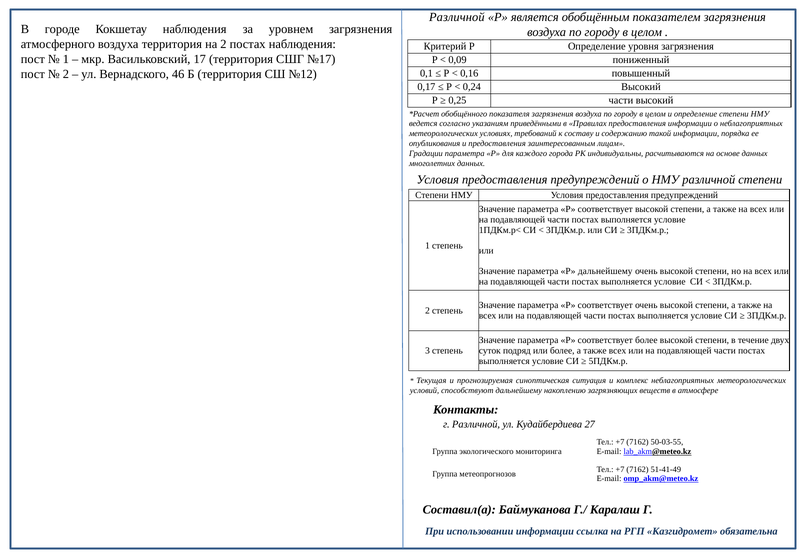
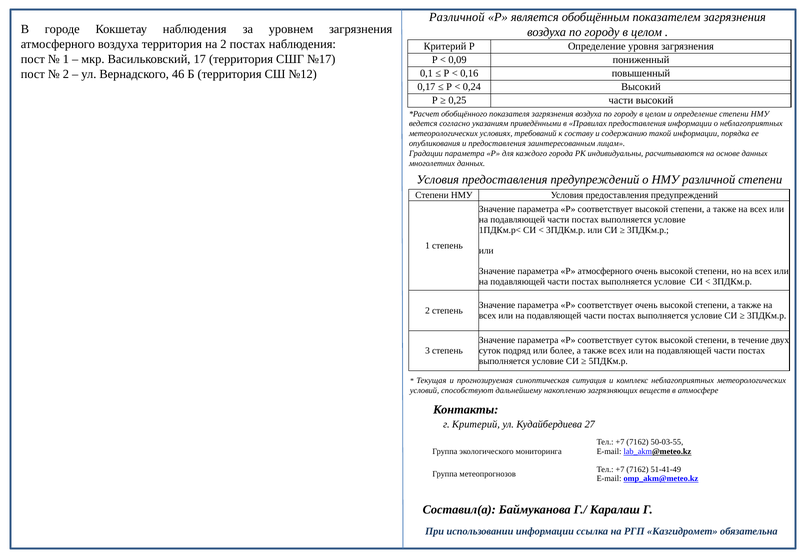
Р дальнейшему: дальнейшему -> атмосферного (605, 271)
соответствует более: более -> суток (646, 340)
Различной: Различной -> Критерий (476, 424)
